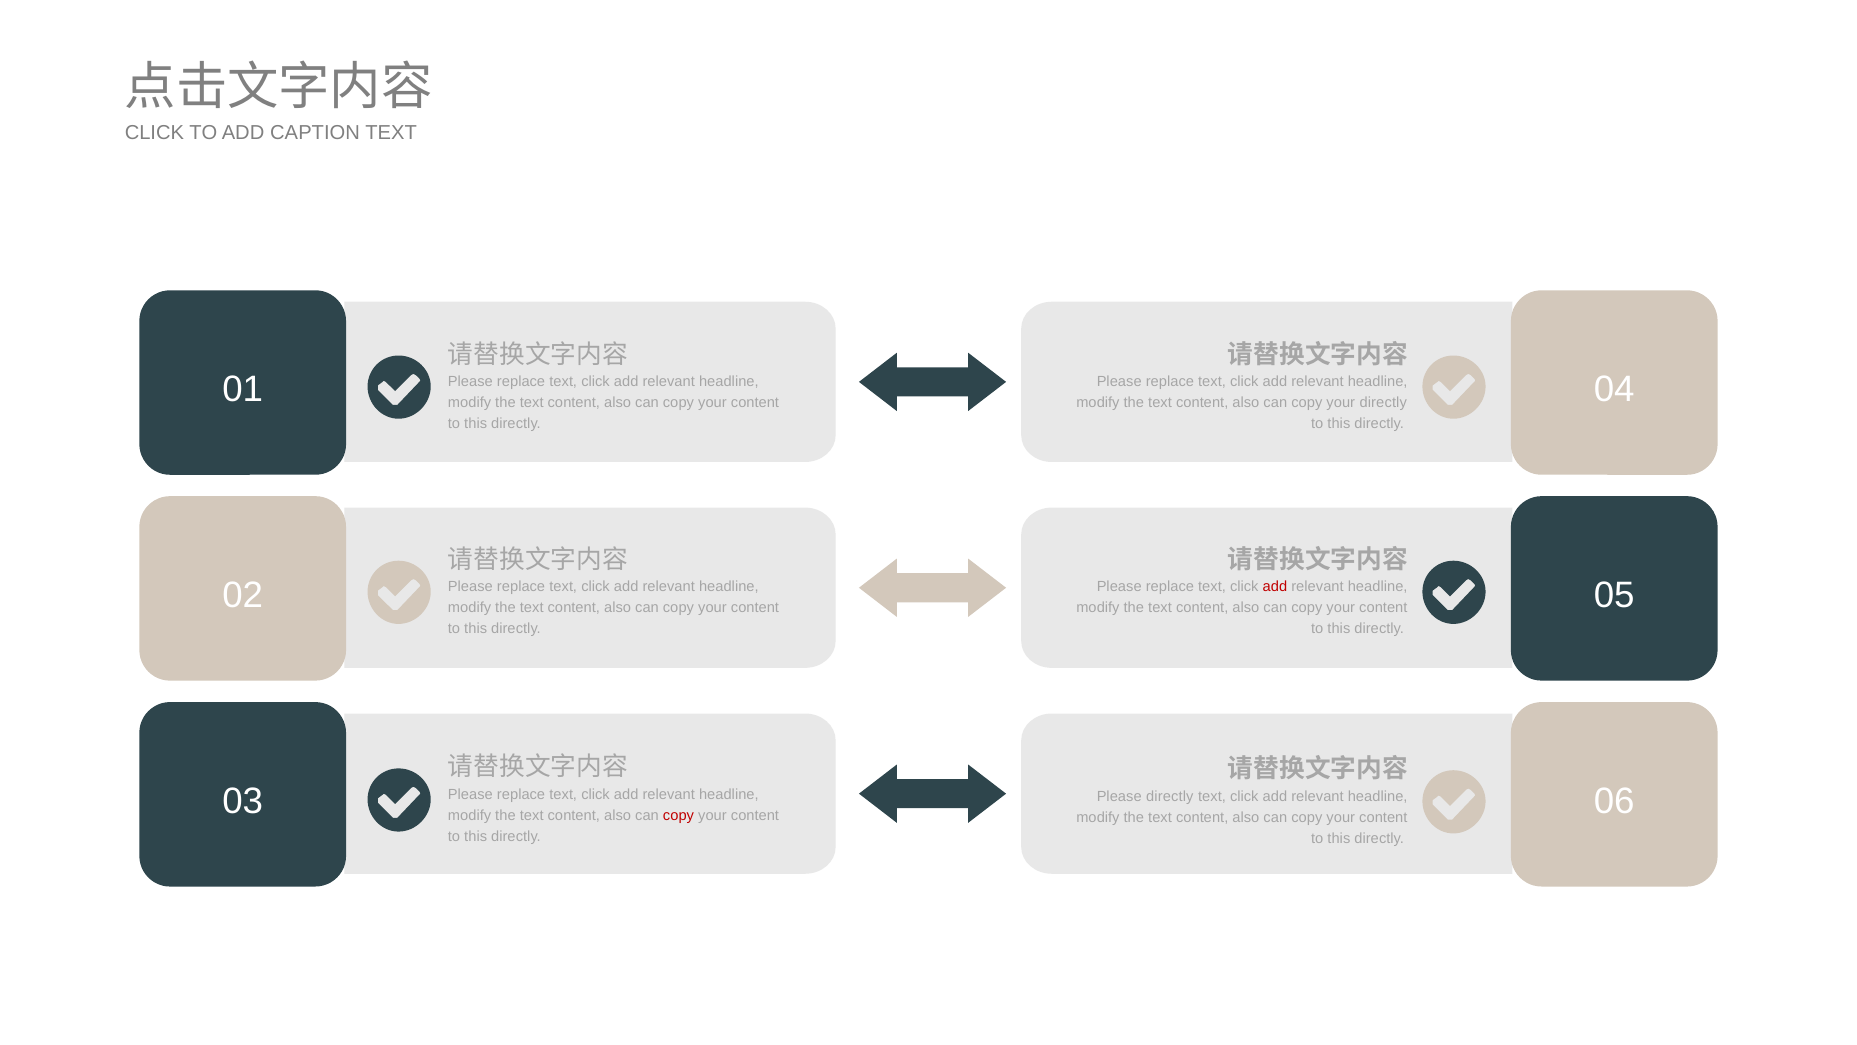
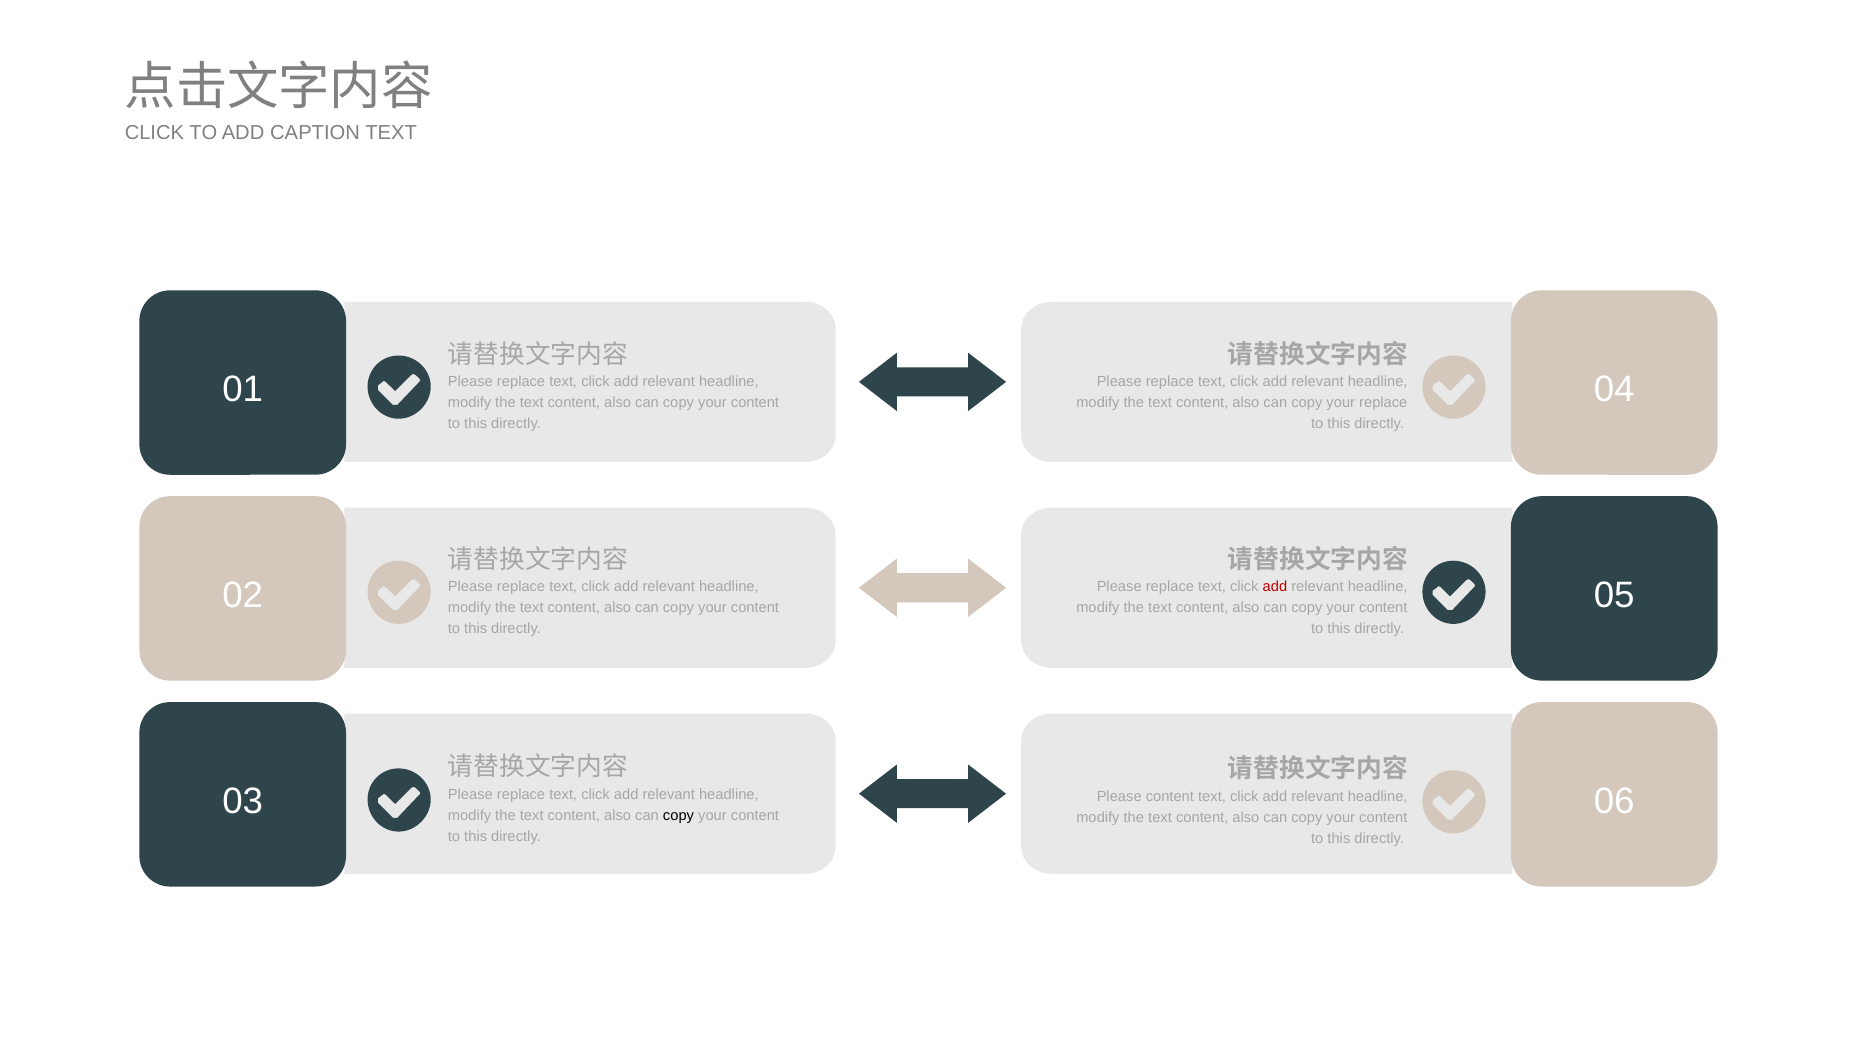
your directly: directly -> replace (1383, 402)
Please directly: directly -> content (1170, 796)
copy colour: red -> black (678, 815)
